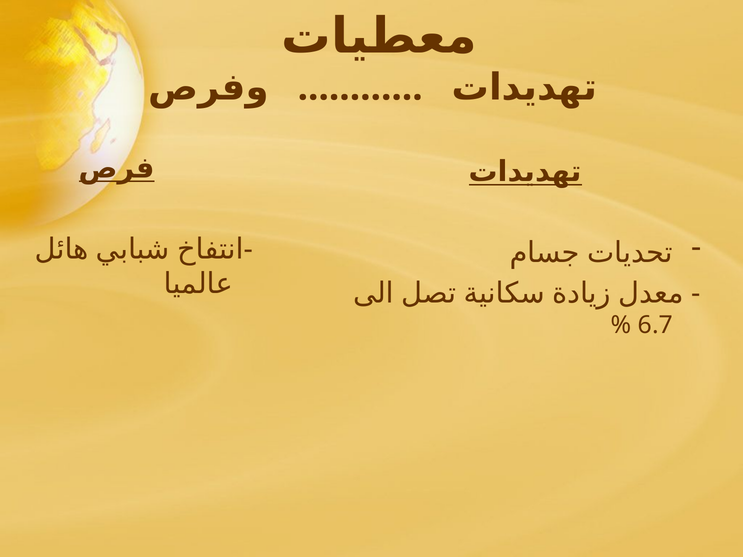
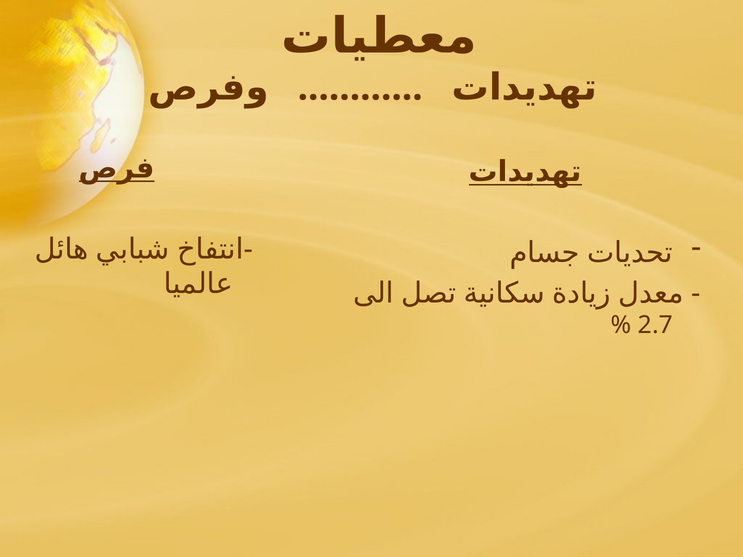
6.7: 6.7 -> 2.7 (655, 325)
